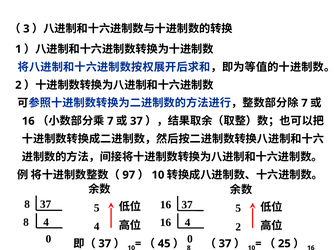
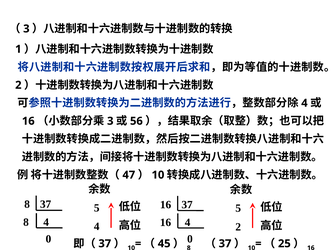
7: 7 -> 4 (304, 103)
7: 7 -> 3 (110, 121)
37: 37 -> 56 (136, 121)
97: 97 -> 47 (129, 175)
